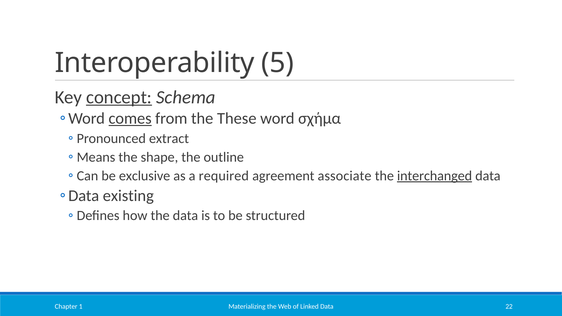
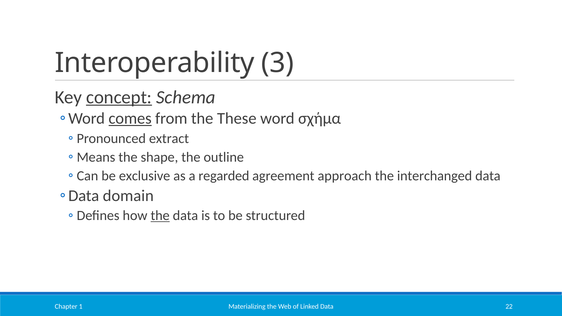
5: 5 -> 3 (278, 63)
required: required -> regarded (224, 176)
associate: associate -> approach (345, 176)
interchanged underline: present -> none (435, 176)
existing: existing -> domain (128, 196)
the underline: none -> present (160, 216)
